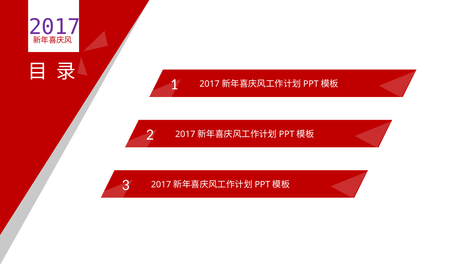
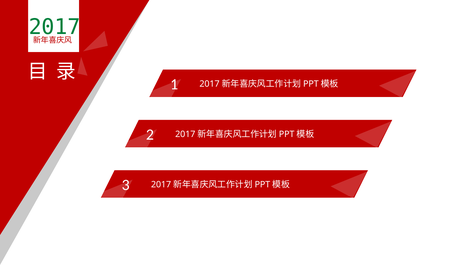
2017 colour: purple -> green (55, 27)
